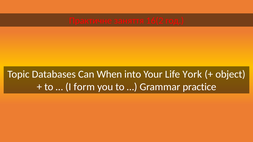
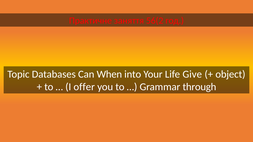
16(2: 16(2 -> 56(2 (155, 21)
York: York -> Give (192, 74)
form: form -> offer (84, 87)
practice: practice -> through (199, 87)
